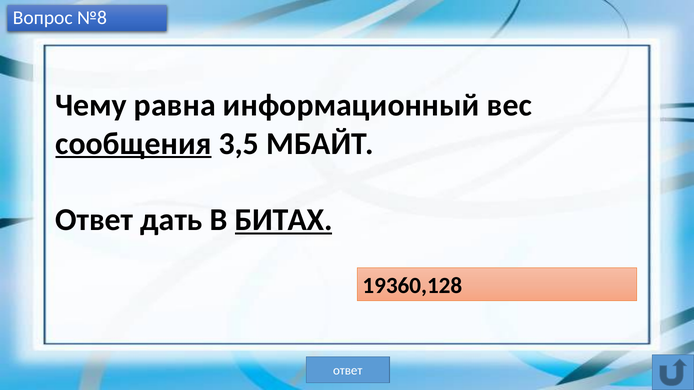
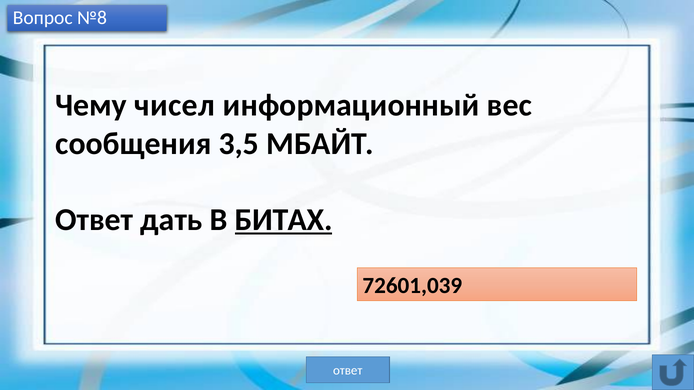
равна: равна -> чисел (175, 106)
сообщения underline: present -> none (133, 144)
19360,128: 19360,128 -> 72601,039 (412, 286)
